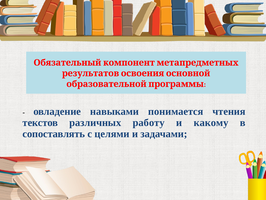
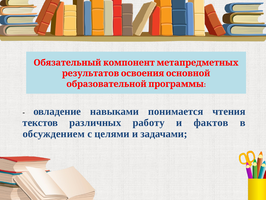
какому: какому -> фактов (211, 122)
сопоставлять: сопоставлять -> обсуждением (54, 134)
